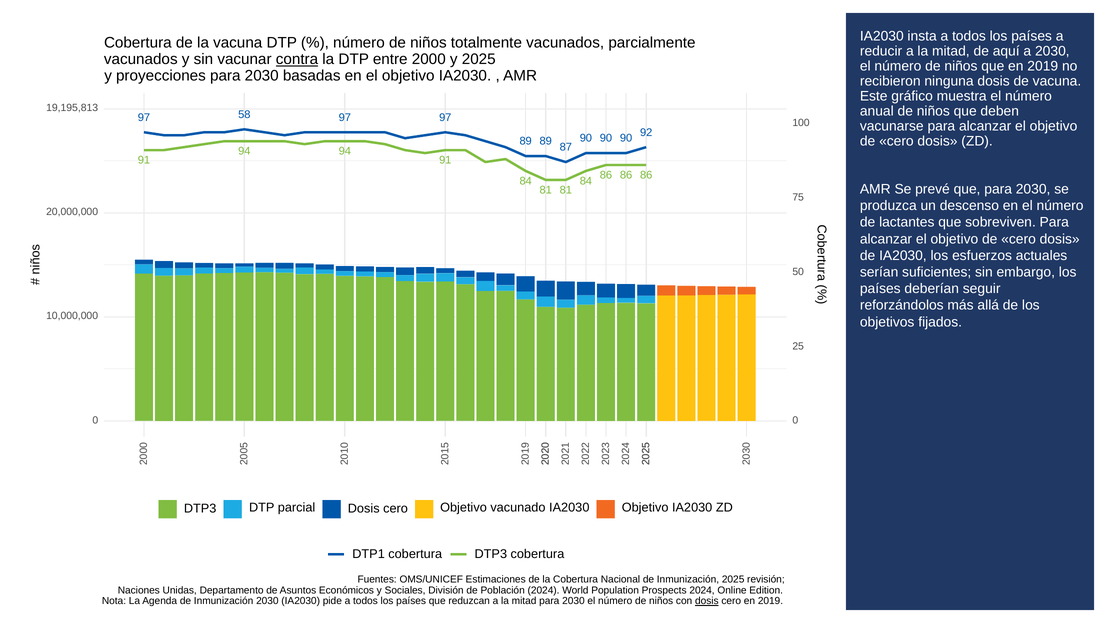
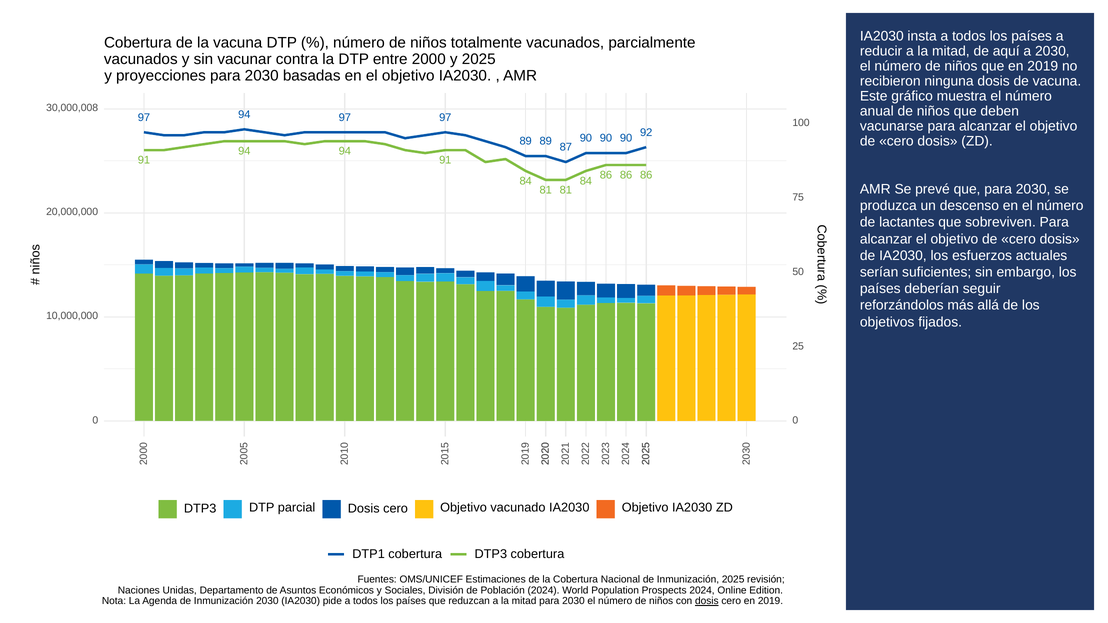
contra underline: present -> none (297, 59)
19,195,813: 19,195,813 -> 30,000,008 (72, 108)
97 58: 58 -> 94 (244, 115)
